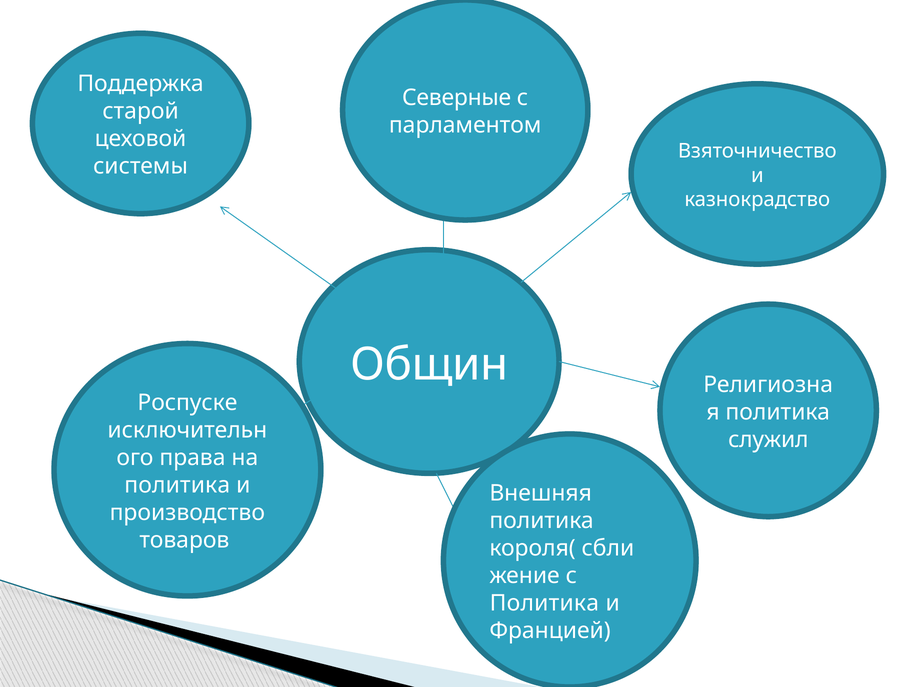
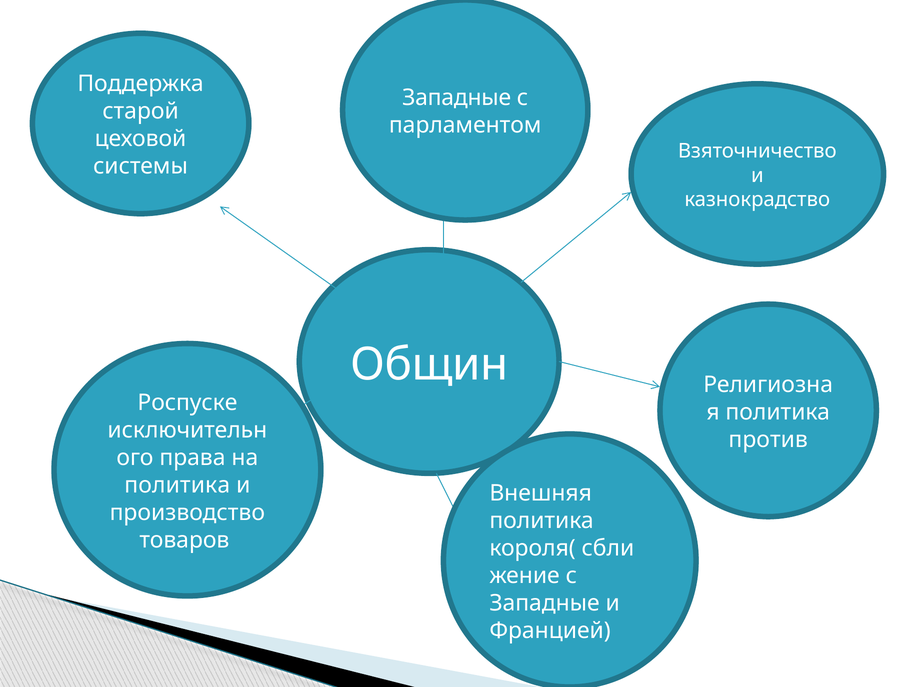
Северные: Северные -> Западные (457, 98)
служил: служил -> против (768, 439)
Политика: Политика -> Западные (545, 603)
